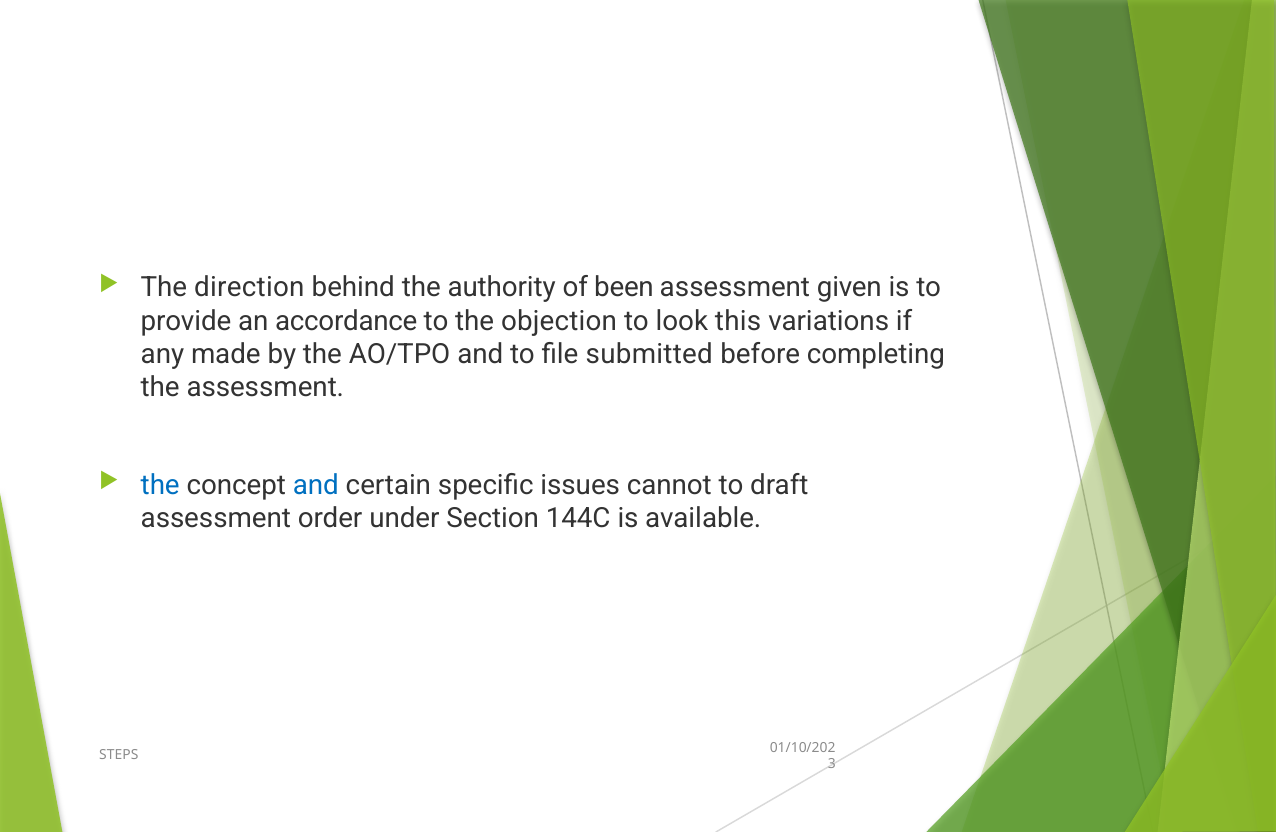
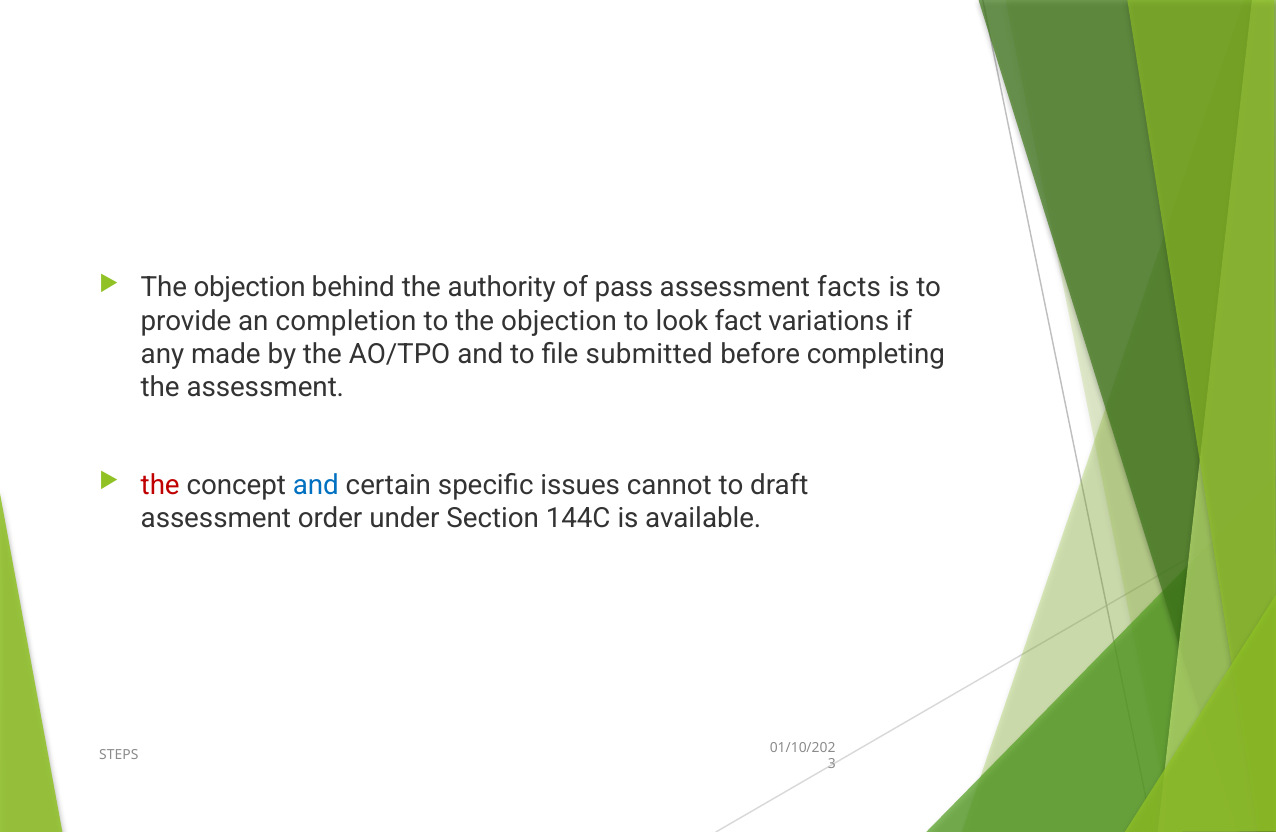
direction: direction -> objection (250, 288)
been: been -> pass (624, 288)
given: given -> facts (849, 288)
accordance: accordance -> completion (346, 321)
this: this -> fact (738, 321)
the colour: blue -> red (160, 485)
